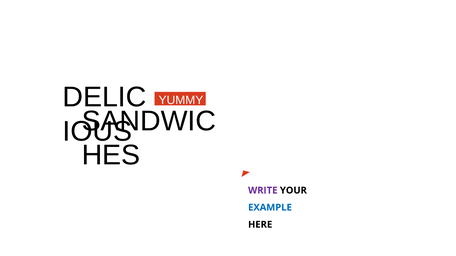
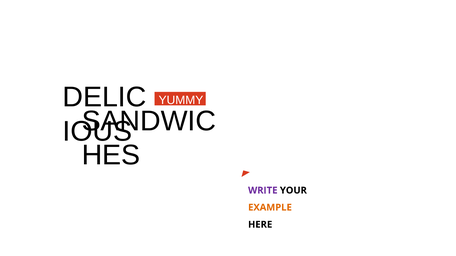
EXAMPLE colour: blue -> orange (270, 208)
